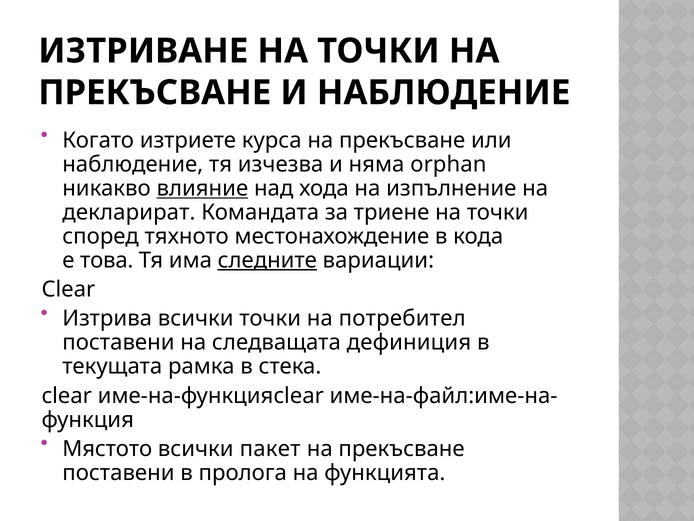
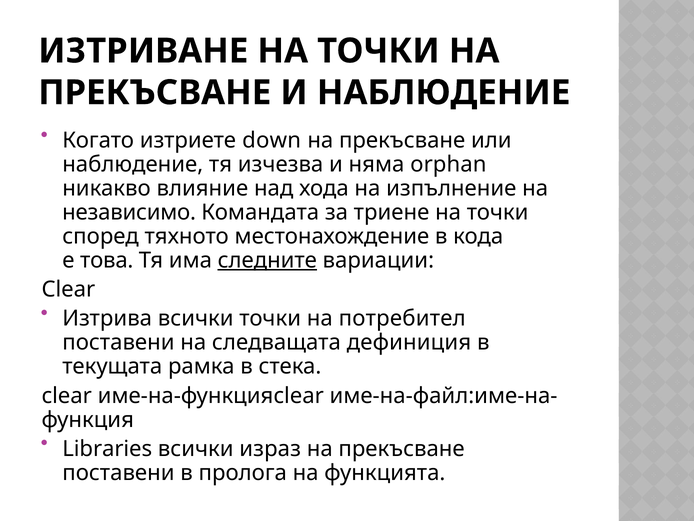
курса: курса -> down (272, 140)
влияние underline: present -> none (202, 188)
декларират: декларират -> независимо (129, 212)
Мястото: Мястото -> Libraries (107, 448)
пакет: пакет -> израз (270, 448)
